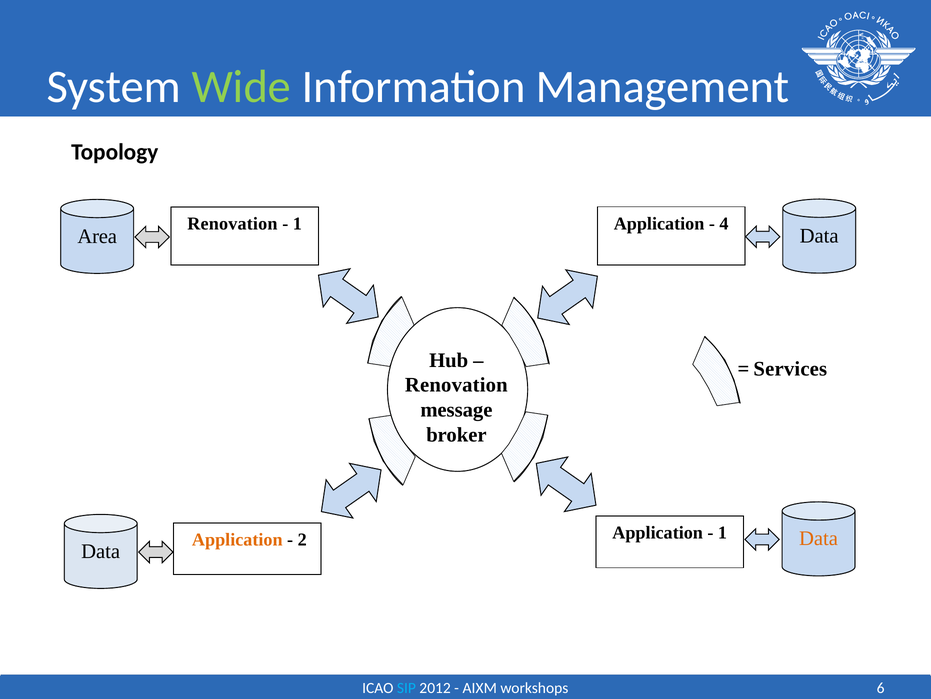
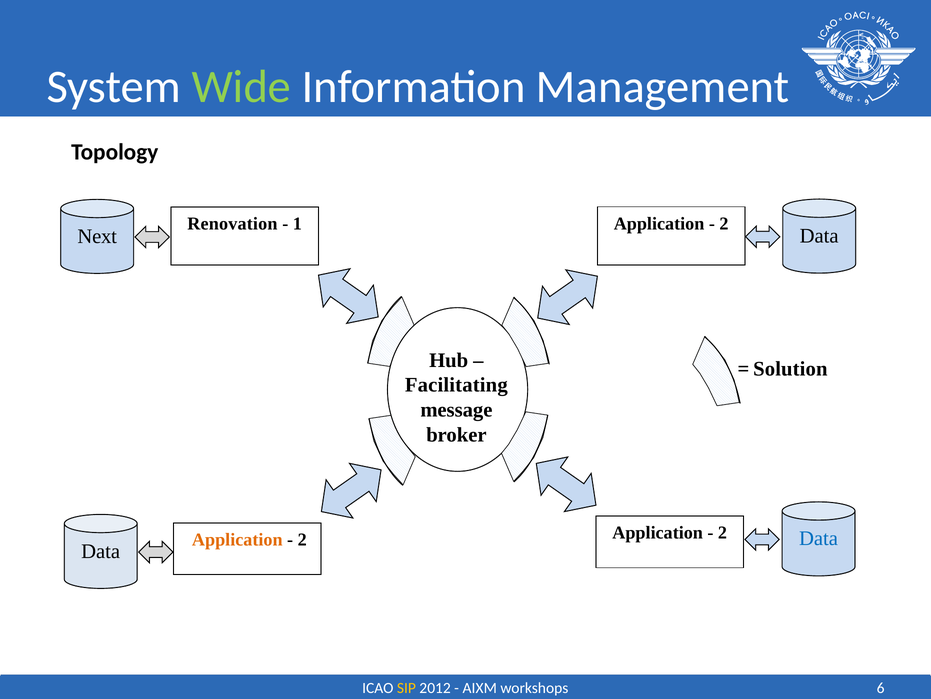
4: 4 -> 2 (724, 223)
Area: Area -> Next (97, 236)
Services: Services -> Solution (790, 368)
Renovation: Renovation -> Facilitating (456, 385)
1: 1 -> 2 (723, 532)
Data colour: orange -> blue (819, 538)
SIP colour: light blue -> yellow (406, 688)
